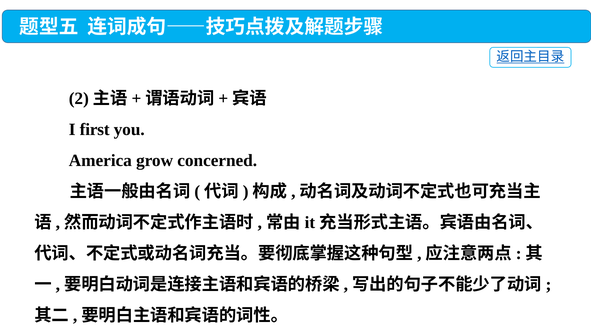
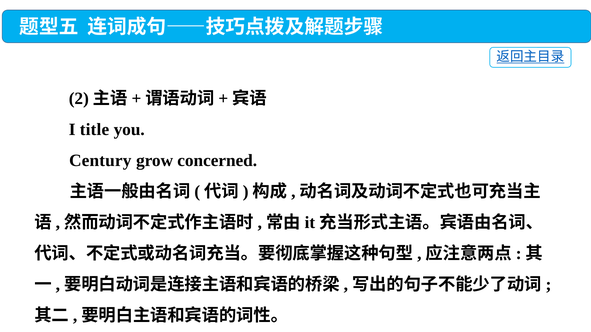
first: first -> title (94, 130)
America: America -> Century (100, 161)
